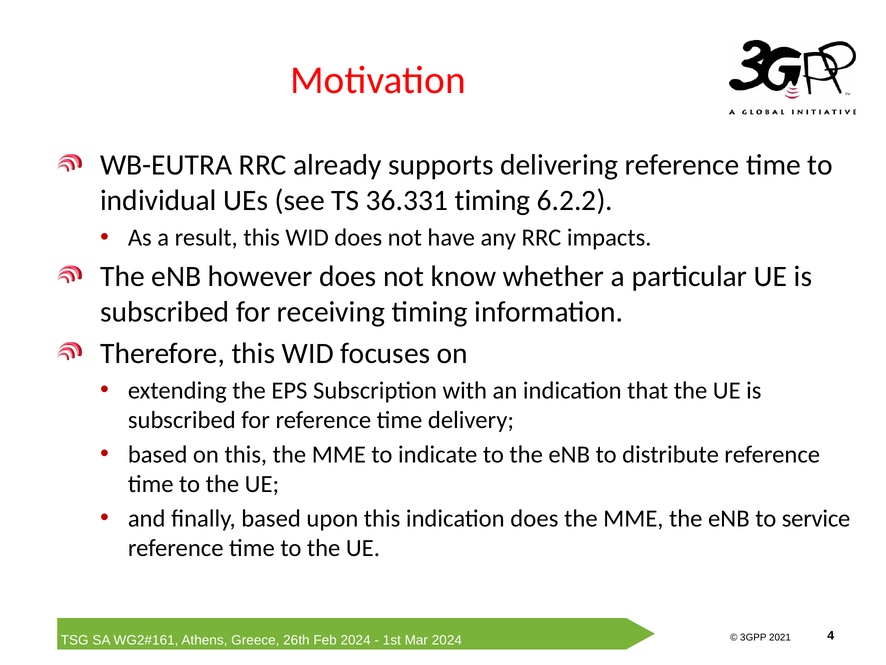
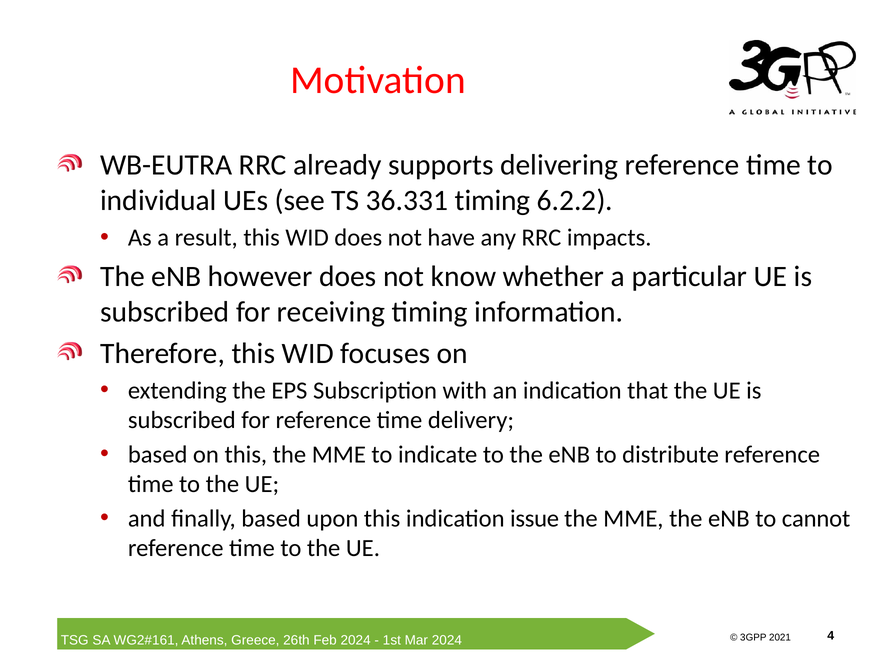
indication does: does -> issue (535, 518)
service: service -> cannot (816, 518)
